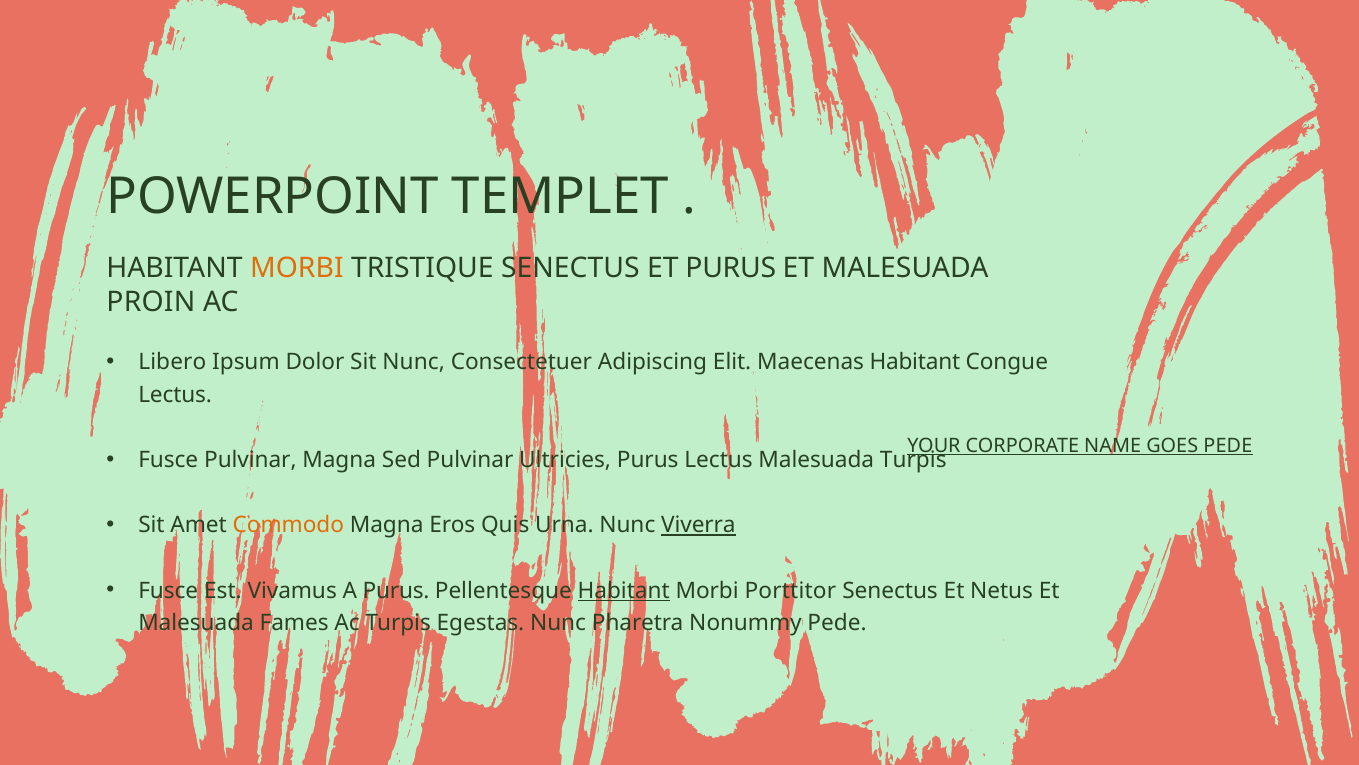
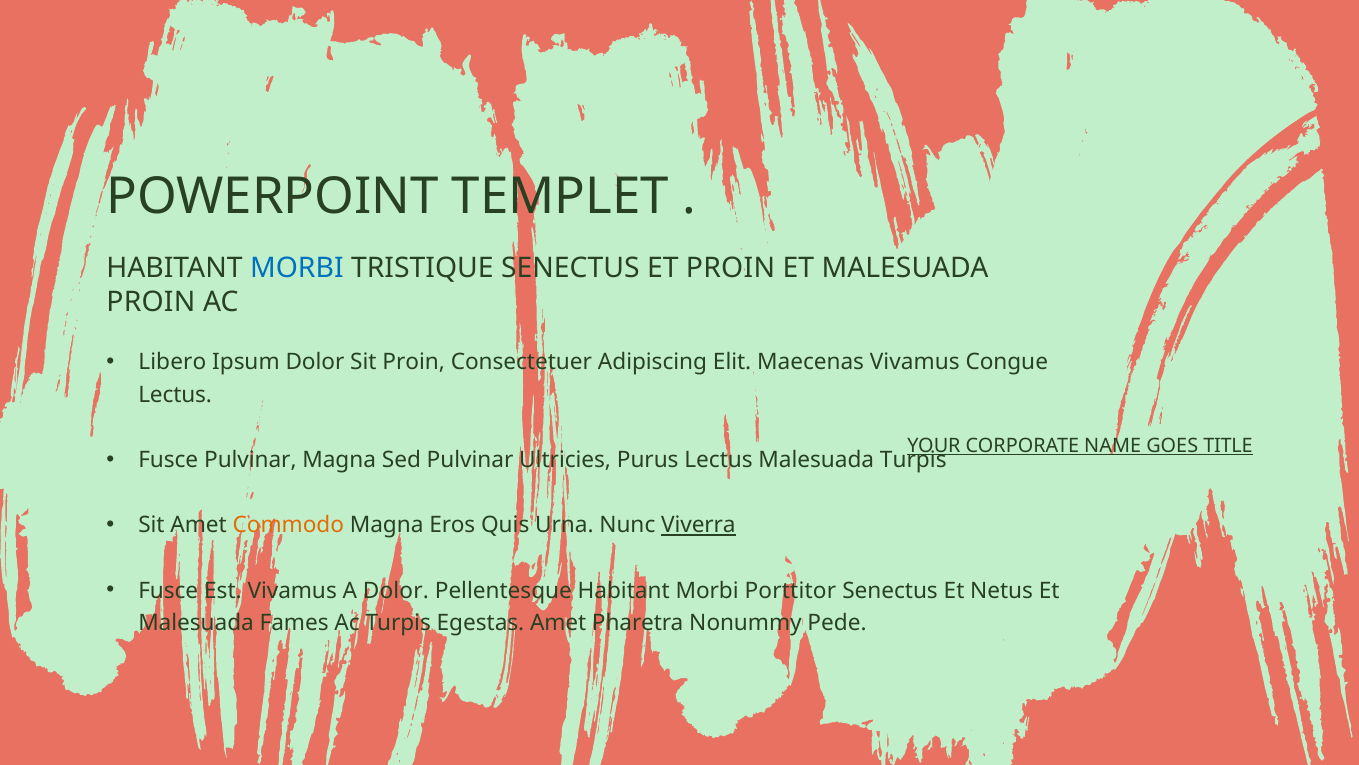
MORBI colour: orange -> blue (297, 268)
ET PURUS: PURUS -> PROIN (730, 268)
Sit Nunc: Nunc -> Proin (414, 362)
Maecenas Habitant: Habitant -> Vivamus (915, 362)
GOES PEDE: PEDE -> TITLE (1228, 445)
A Purus: Purus -> Dolor (396, 590)
Habitant underline: present -> none (624, 590)
Egestas Nunc: Nunc -> Amet (558, 623)
